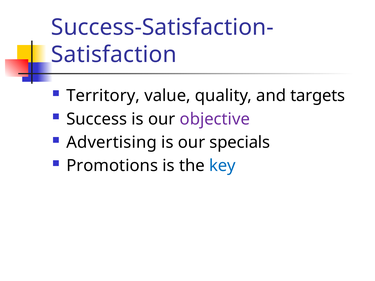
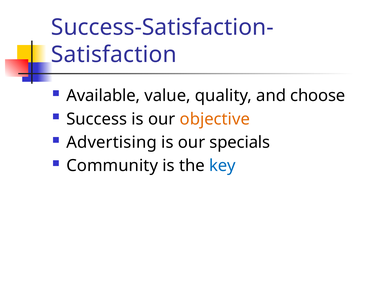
Territory: Territory -> Available (103, 96)
targets: targets -> choose (318, 96)
objective colour: purple -> orange (215, 119)
Promotions: Promotions -> Community (112, 166)
